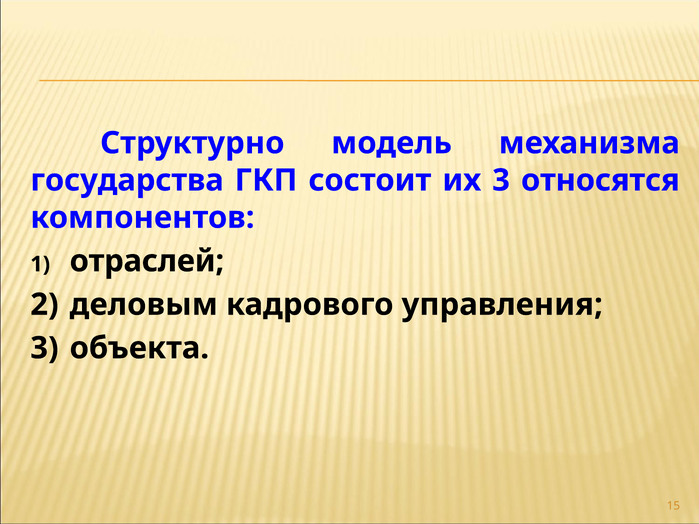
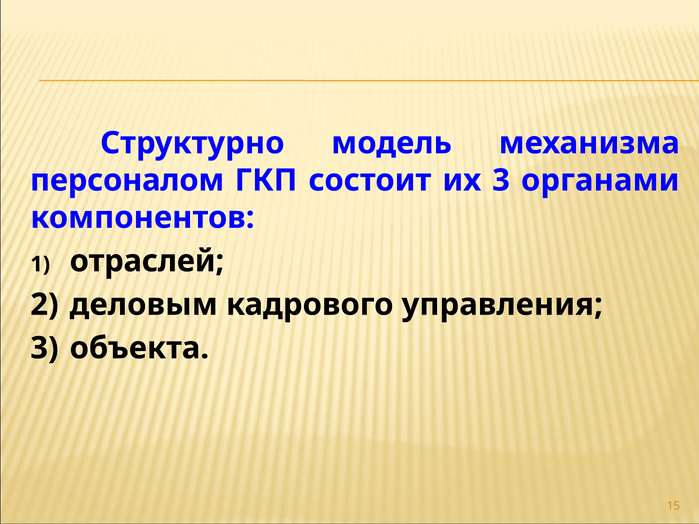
государства: государства -> персоналом (127, 180)
относятся: относятся -> органами (600, 180)
